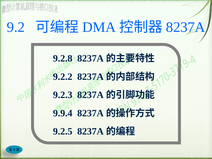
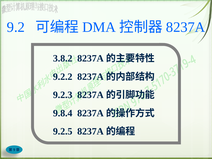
9.2.8: 9.2.8 -> 3.8.2 (63, 58)
9.9.4: 9.9.4 -> 9.8.4 (63, 113)
